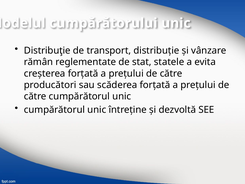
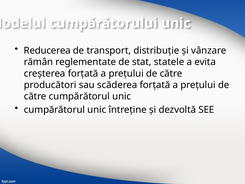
Distribuţie: Distribuţie -> Reducerea (47, 50)
